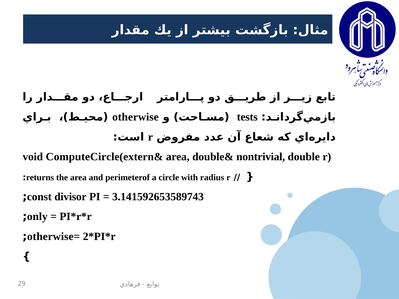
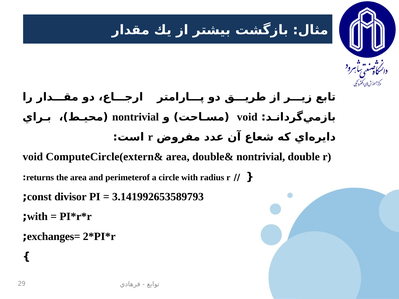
otherwise: otherwise -> nontrivial (136, 117)
tests: tests -> void (247, 117)
3.141592653589743: 3.141592653589743 -> 3.141992653589793 (158, 197)
only: only -> with (37, 217)
otherwise=: otherwise= -> exchanges= (54, 237)
